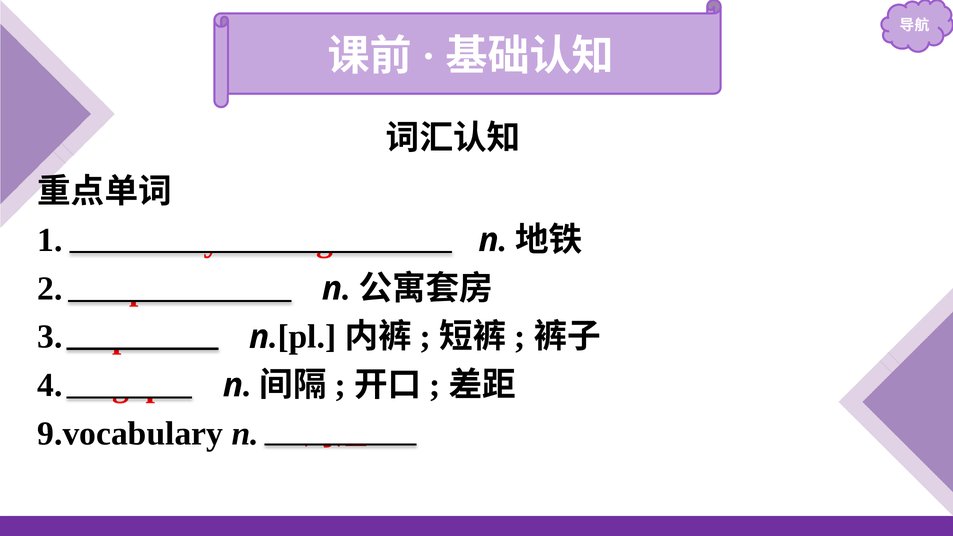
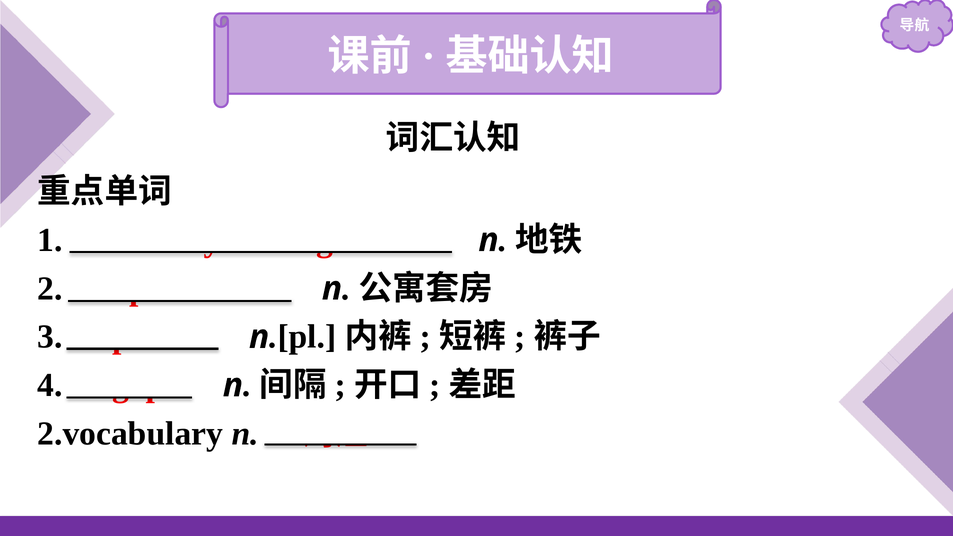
9.vocabulary: 9.vocabulary -> 2.vocabulary (130, 434)
